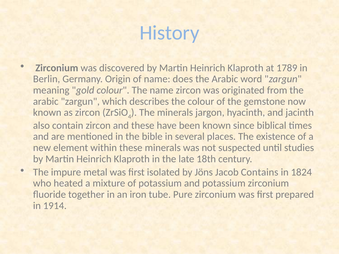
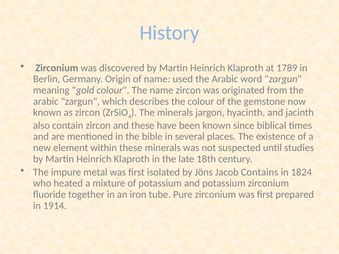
does: does -> used (183, 79)
